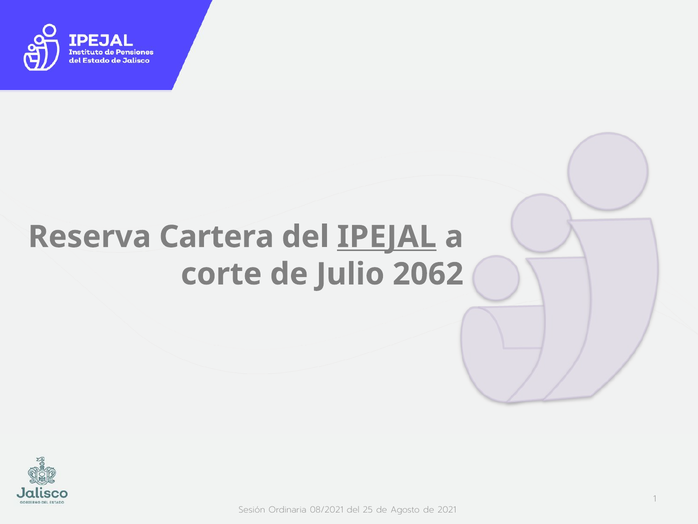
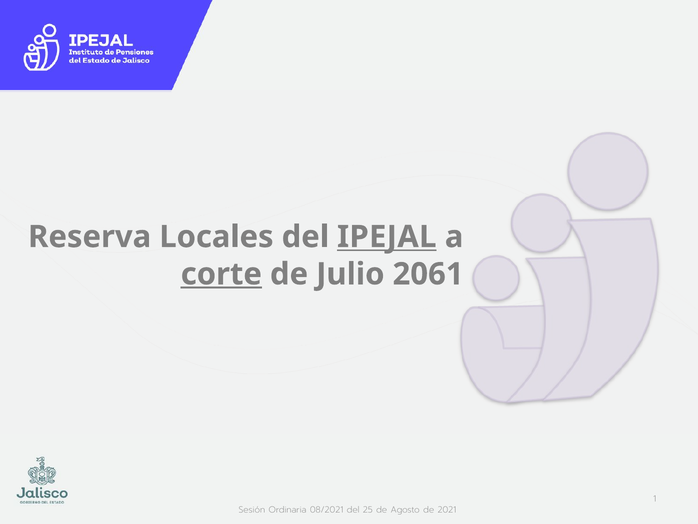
Cartera: Cartera -> Locales (216, 237)
corte underline: none -> present (221, 274)
2062: 2062 -> 2061 (428, 274)
